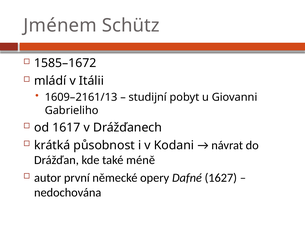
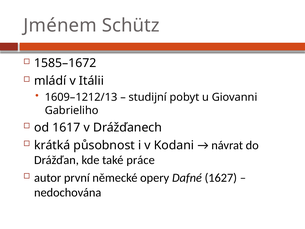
1609–2161/13: 1609–2161/13 -> 1609–1212/13 (81, 97)
méně: méně -> práce (141, 160)
